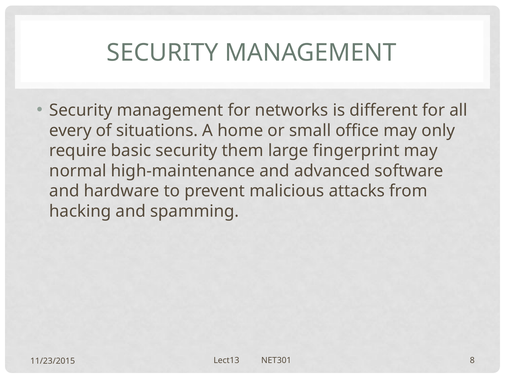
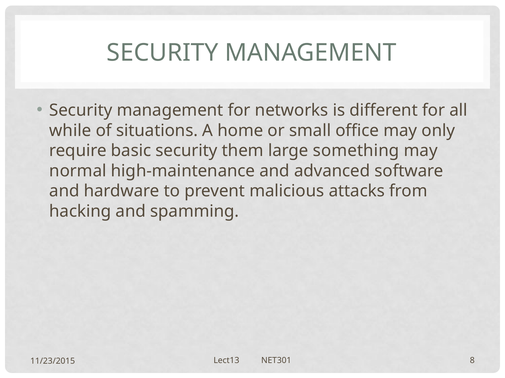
every: every -> while (70, 131)
fingerprint: fingerprint -> something (356, 151)
